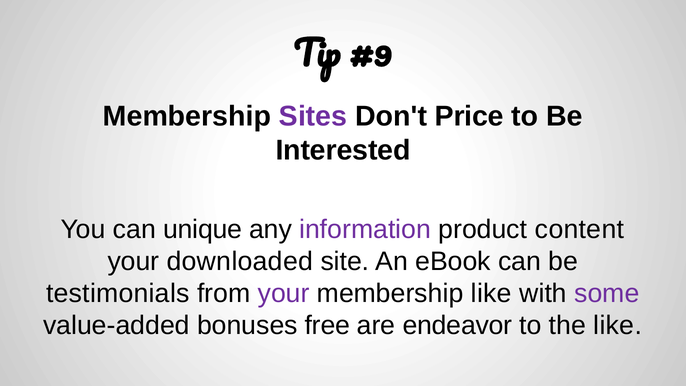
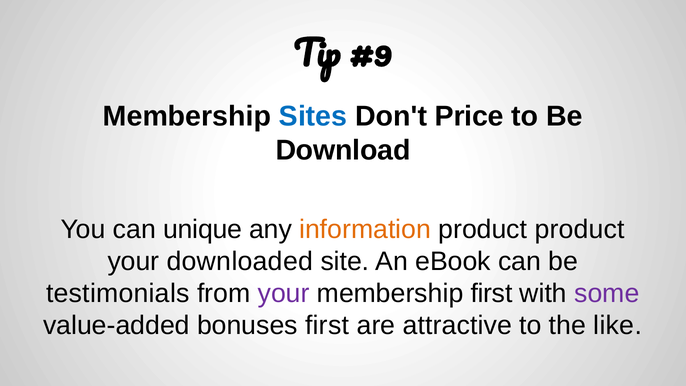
Sites colour: purple -> blue (313, 116)
Interested: Interested -> Download (343, 150)
information colour: purple -> orange (365, 229)
product content: content -> product (580, 229)
membership like: like -> first (492, 293)
bonuses free: free -> first (327, 325)
endeavor: endeavor -> attractive (457, 325)
